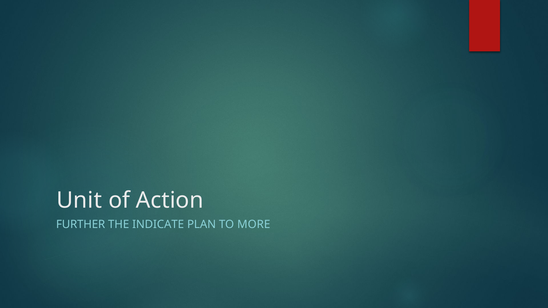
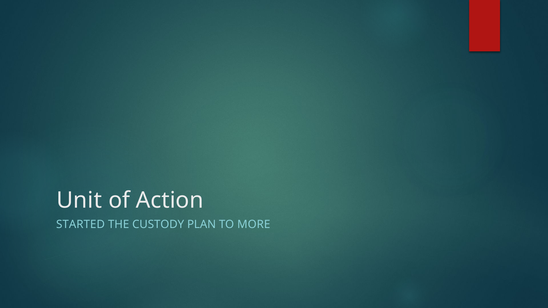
FURTHER: FURTHER -> STARTED (80, 224)
INDICATE: INDICATE -> CUSTODY (158, 224)
